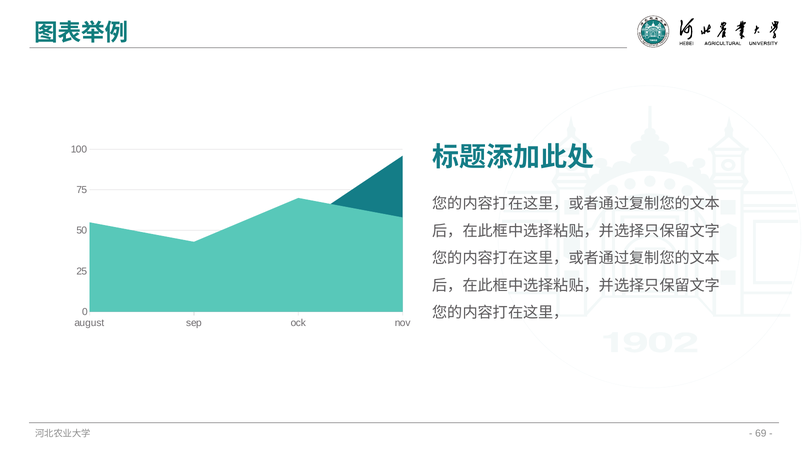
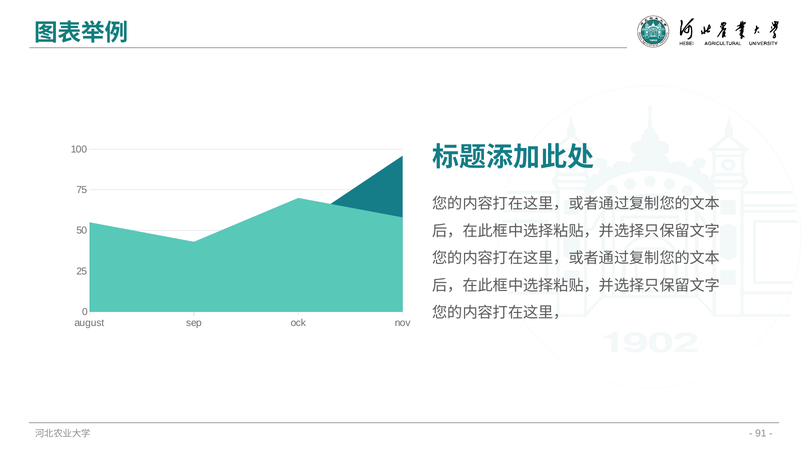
69: 69 -> 91 (761, 434)
